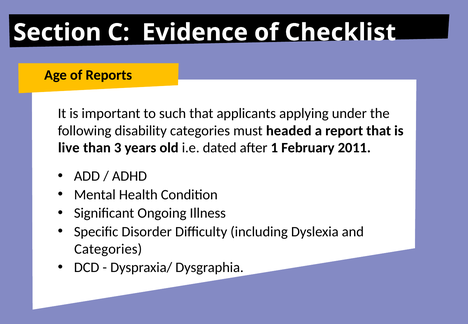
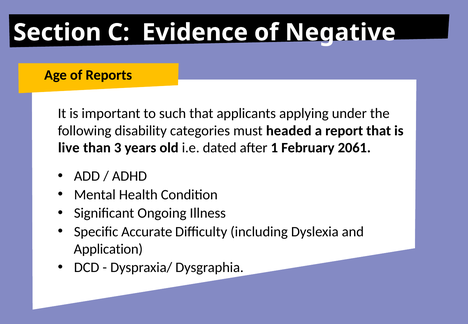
Checklist: Checklist -> Negative (340, 32)
2011: 2011 -> 2061 (354, 148)
Disorder: Disorder -> Accurate (147, 232)
Categories: Categories -> Application (108, 249)
